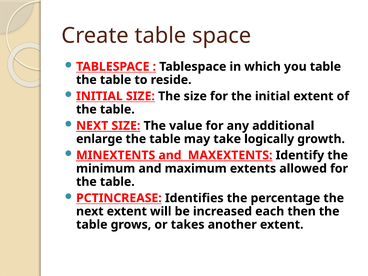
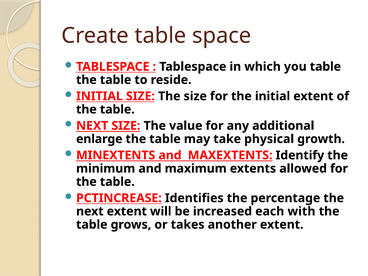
logically: logically -> physical (269, 139)
then: then -> with (301, 211)
